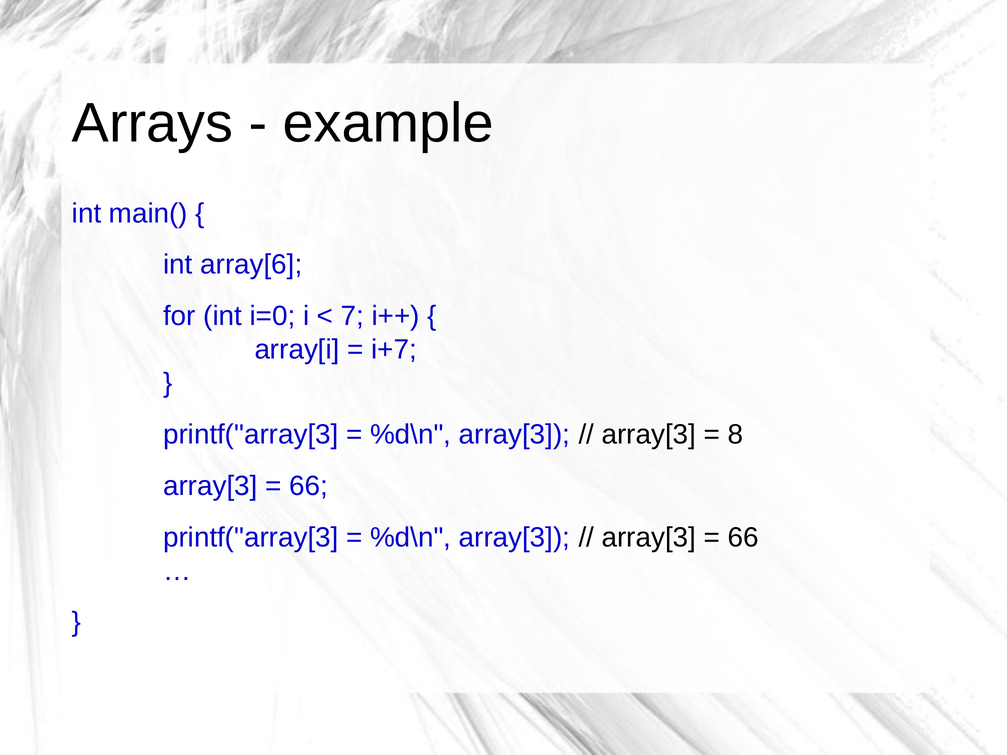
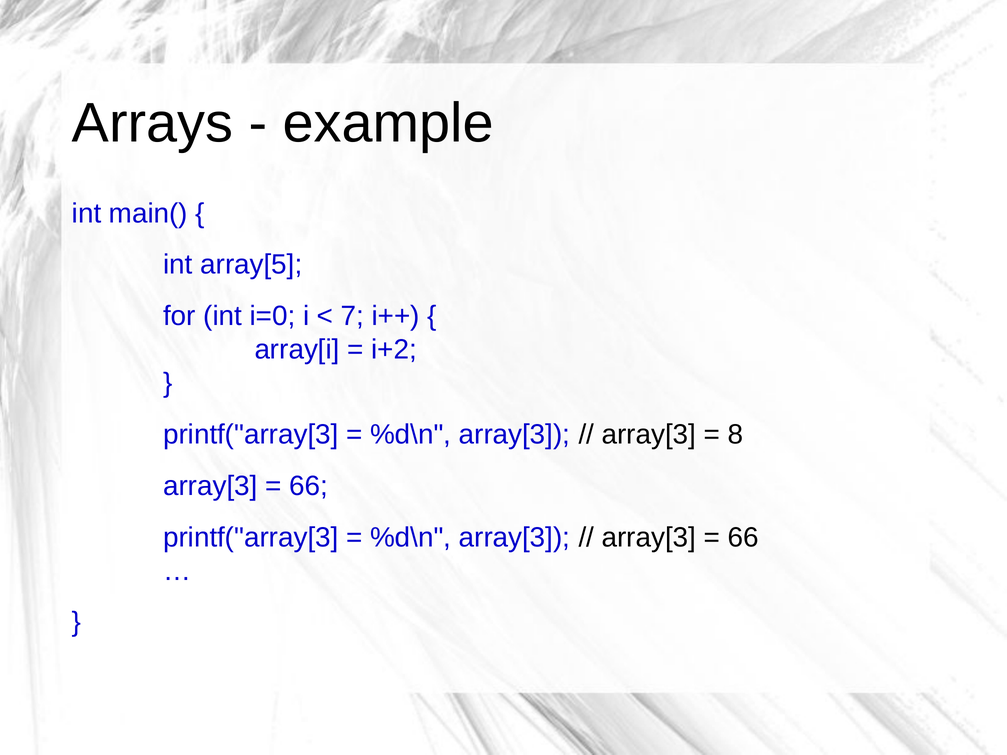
array[6: array[6 -> array[5 (251, 265)
i+7: i+7 -> i+2 (394, 350)
